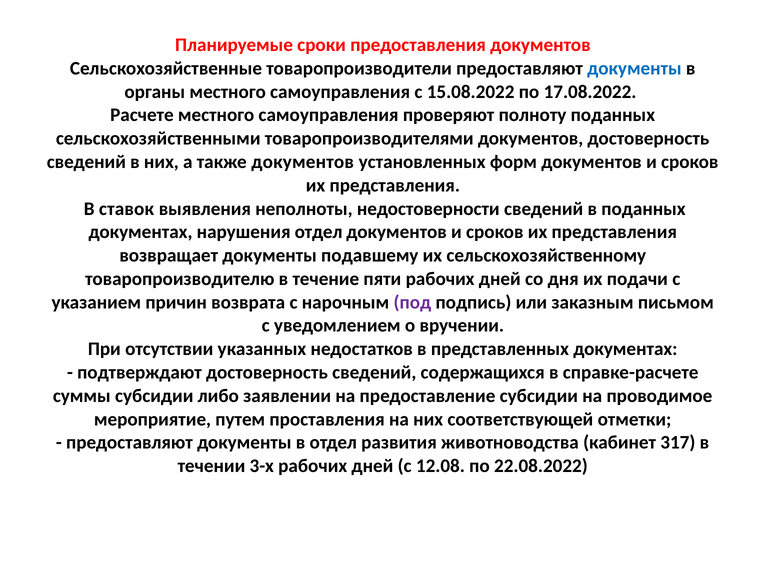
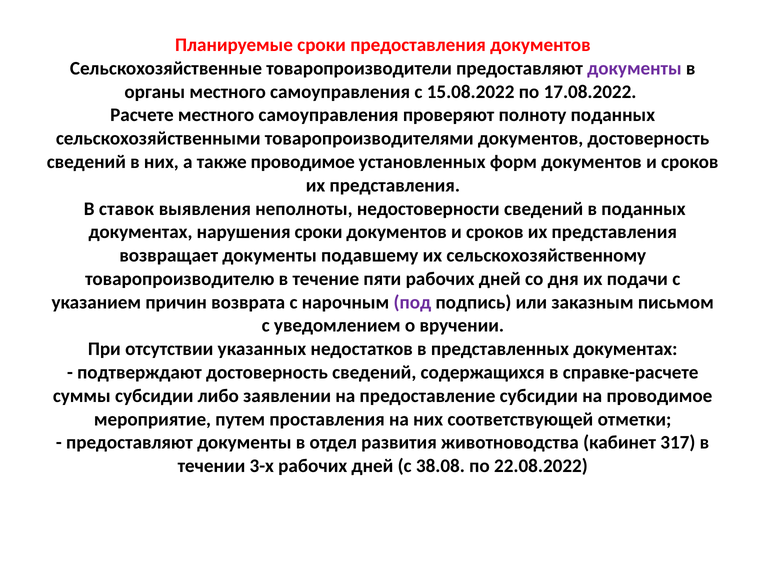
документы colour: blue -> purple (634, 68)
также документов: документов -> проводимое (303, 162)
нарушения отдел: отдел -> сроки (319, 232)
12.08: 12.08 -> 38.08 (440, 466)
